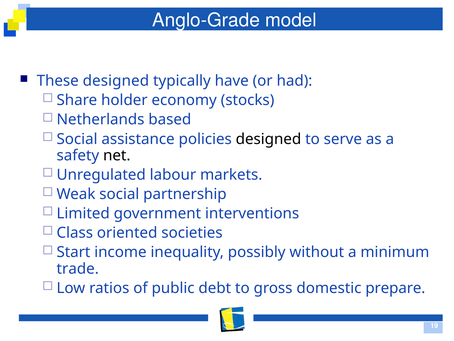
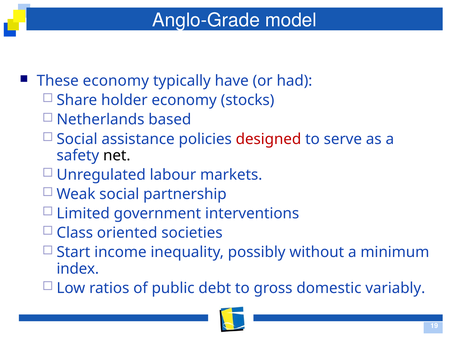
These designed: designed -> economy (116, 81)
designed colour: black -> red (268, 139)
trade: trade -> index (78, 268)
prepare: prepare -> variably (395, 288)
